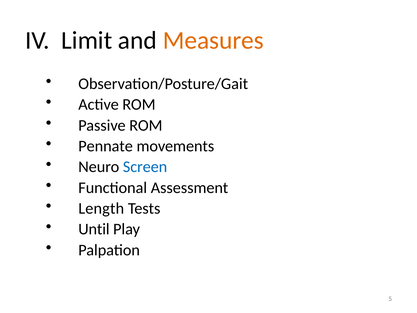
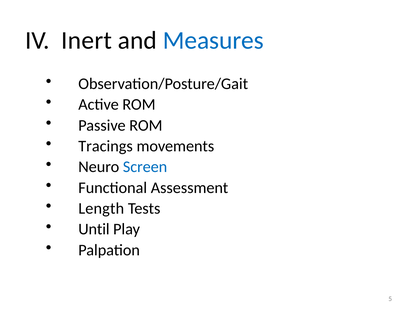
Limit: Limit -> Inert (87, 40)
Measures colour: orange -> blue (213, 40)
Pennate: Pennate -> Tracings (106, 146)
